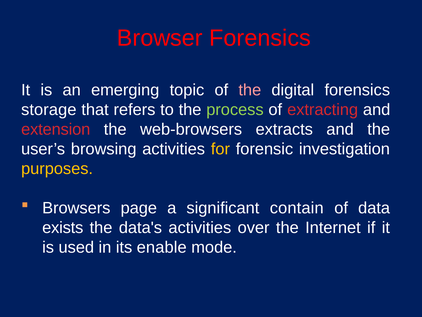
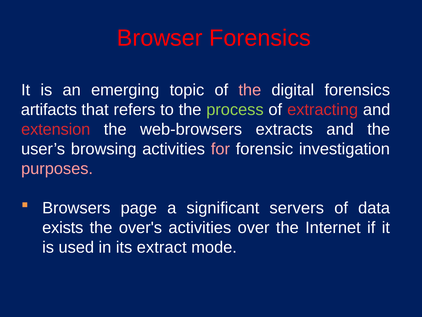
storage: storage -> artifacts (49, 110)
for colour: yellow -> pink (220, 149)
purposes colour: yellow -> pink (57, 169)
contain: contain -> servers (297, 208)
data's: data's -> over's (140, 228)
enable: enable -> extract (162, 247)
